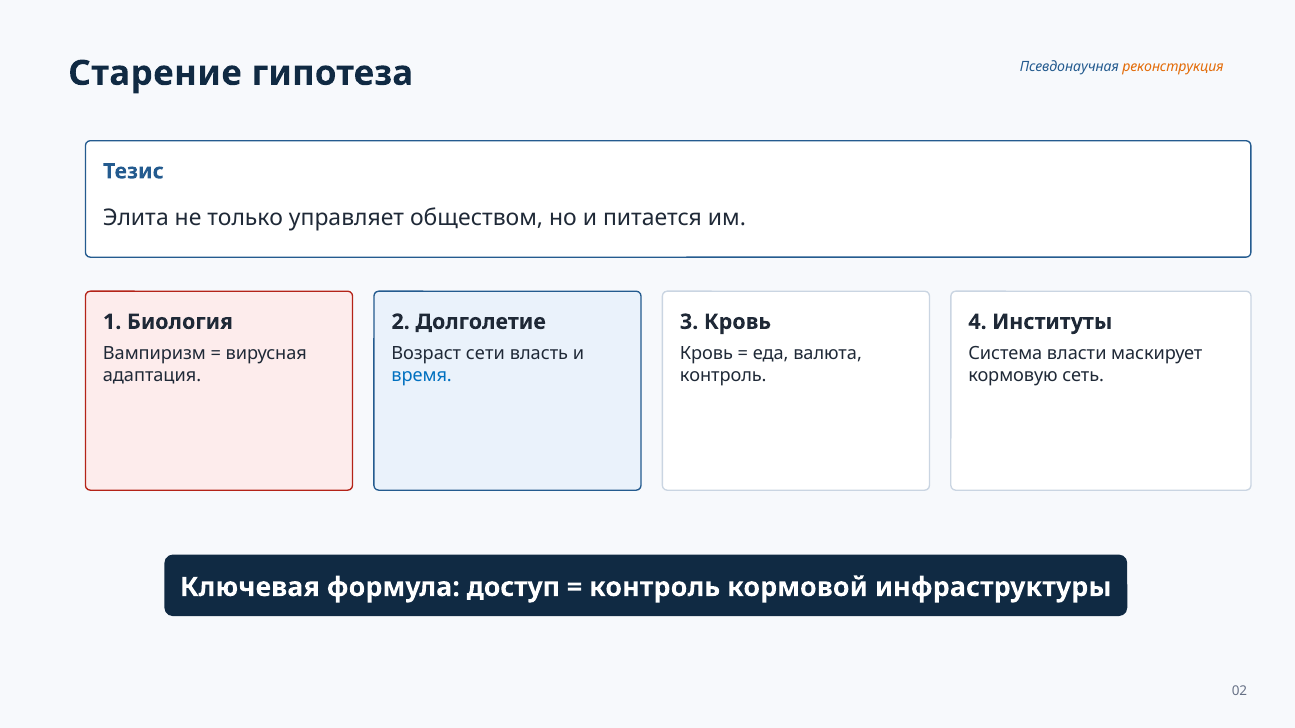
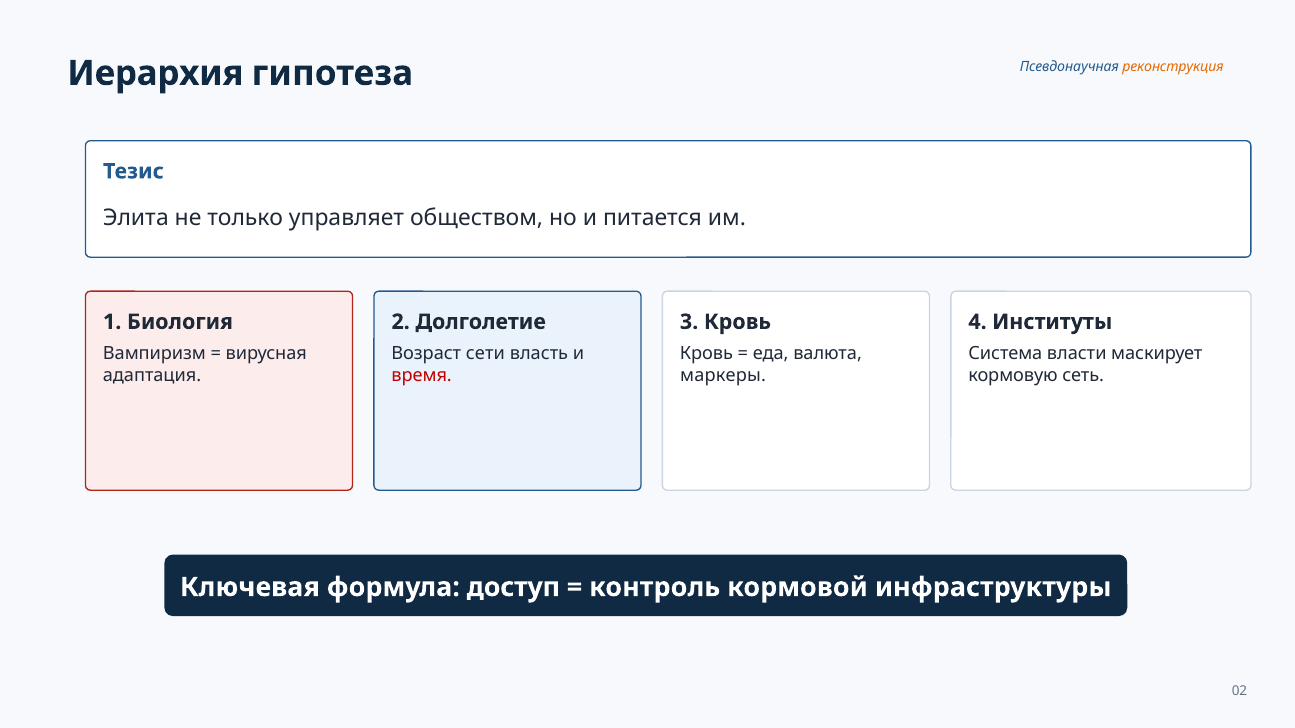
Старение: Старение -> Иерархия (155, 73)
время colour: blue -> red (422, 376)
контроль: контроль -> маркеры (723, 376)
